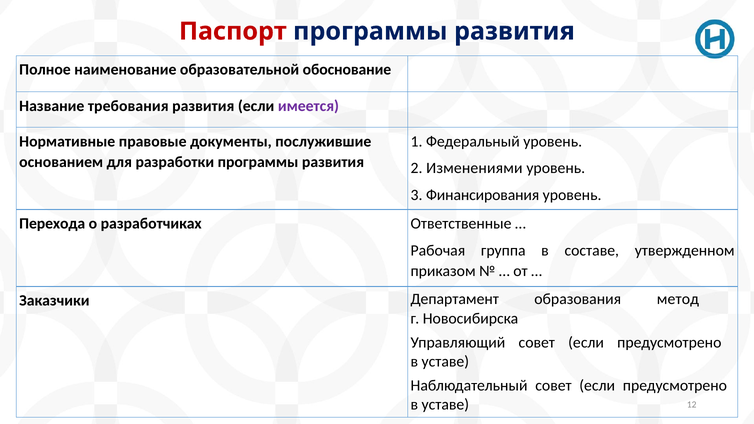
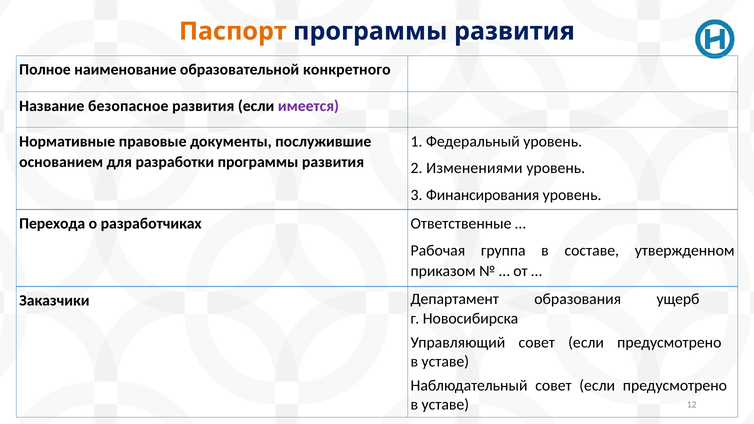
Паспорт colour: red -> orange (233, 31)
обоснование: обоснование -> конкретного (347, 70)
требования: требования -> безопасное (128, 106)
метод: метод -> ущерб (678, 299)
